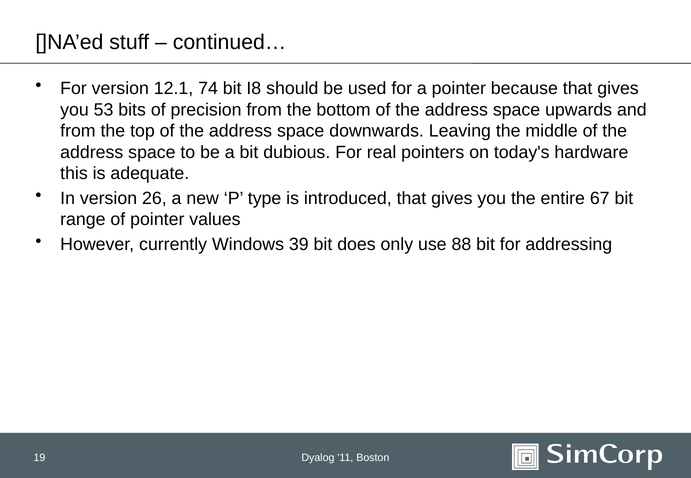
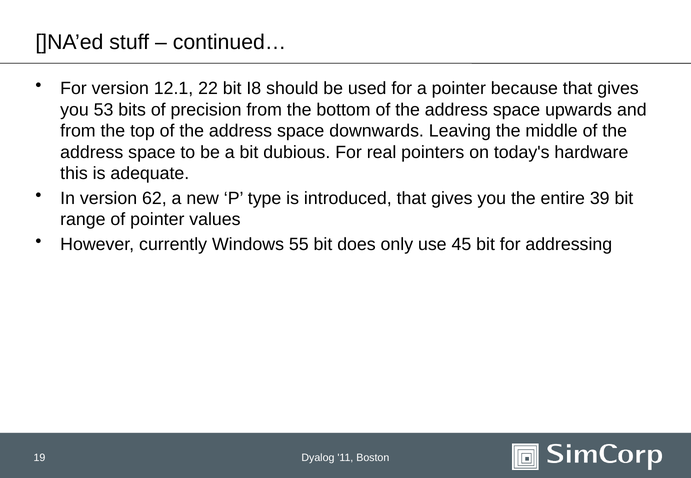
74: 74 -> 22 (208, 88)
26: 26 -> 62 (154, 198)
67: 67 -> 39 (600, 198)
39: 39 -> 55 (299, 244)
88: 88 -> 45 (461, 244)
